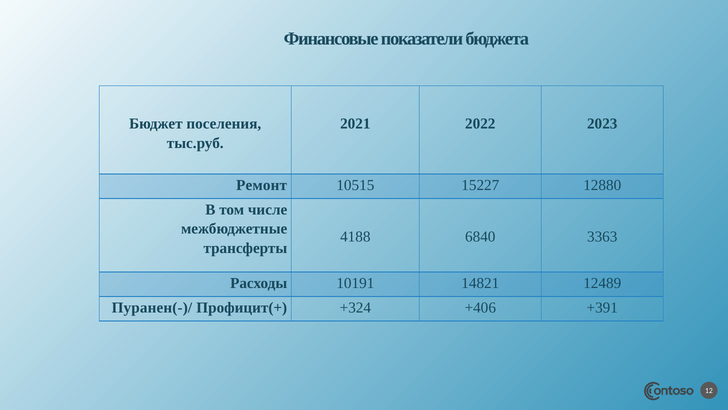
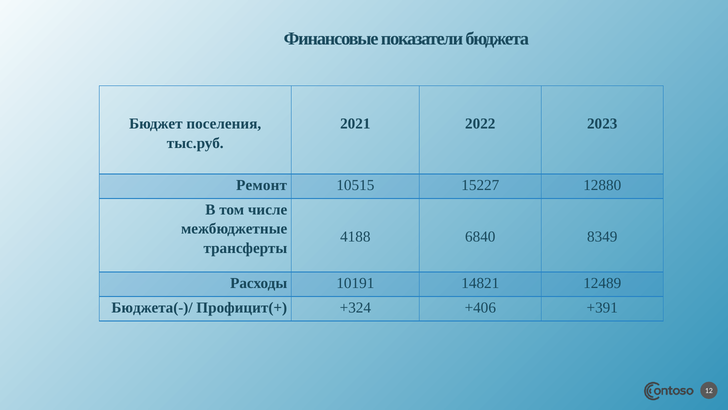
3363: 3363 -> 8349 (602, 236)
Пуранен(-)/: Пуранен(-)/ -> Бюджета(-)/ (152, 307)
